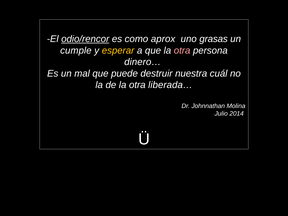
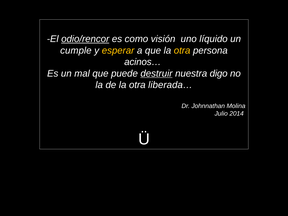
aprox: aprox -> visión (163, 39)
grasas: grasas -> líquido (214, 39)
otra colour: pink -> yellow (182, 50)
dinero…: dinero… -> acinos… (143, 62)
destruir underline: none -> present (156, 73)
cuál: cuál -> digo (219, 73)
